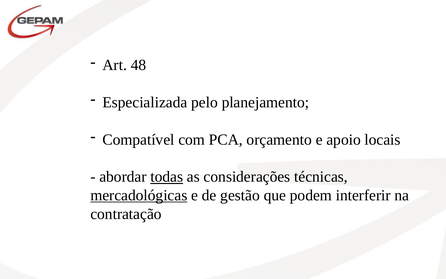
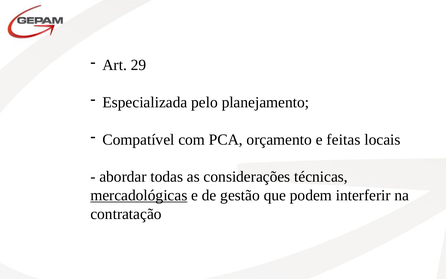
48: 48 -> 29 (139, 65)
apoio: apoio -> feitas (344, 139)
todas underline: present -> none (167, 177)
